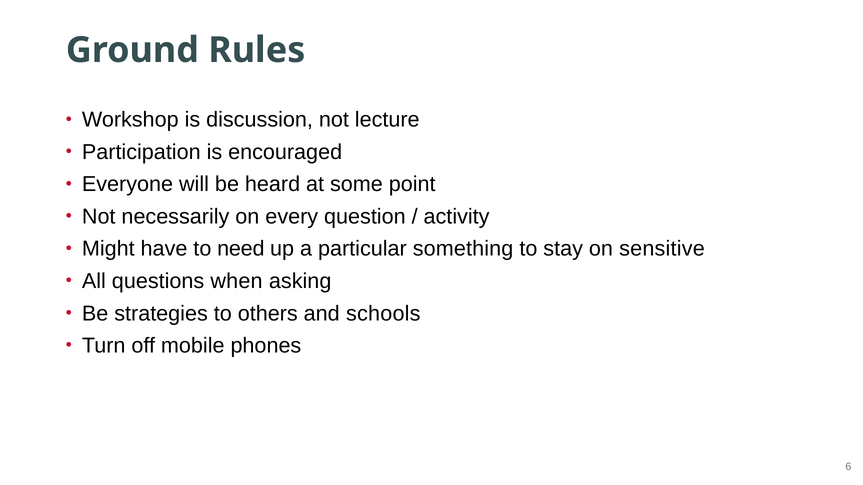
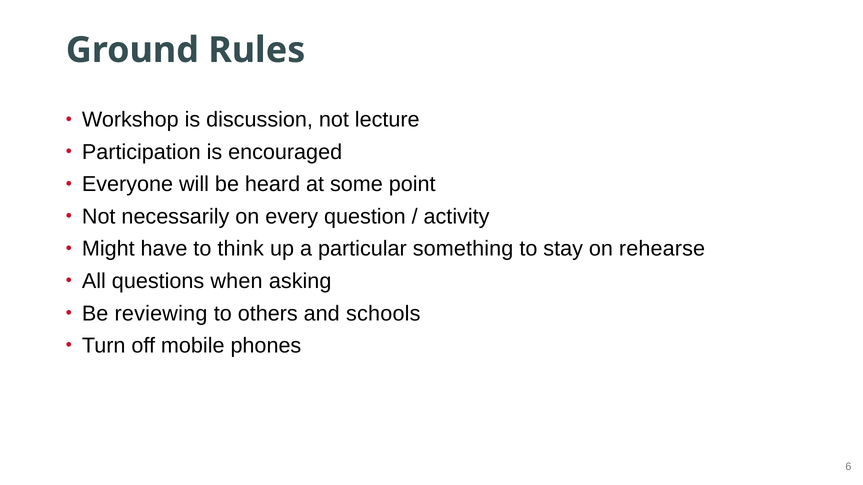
need: need -> think (241, 249)
sensitive: sensitive -> rehearse (662, 249)
strategies: strategies -> reviewing (161, 314)
